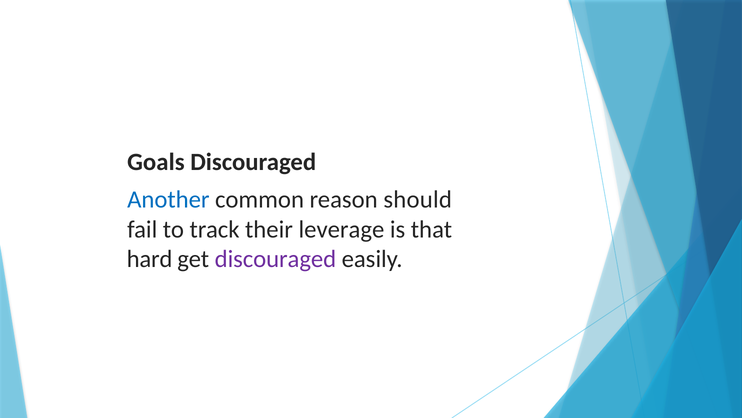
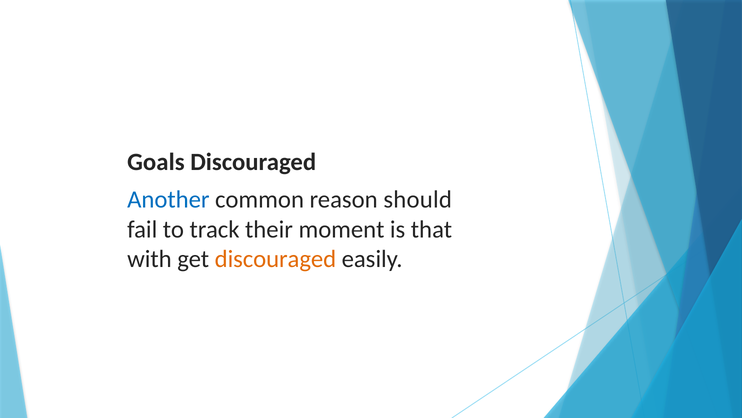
leverage: leverage -> moment (341, 229)
hard: hard -> with (149, 259)
discouraged colour: purple -> orange (275, 259)
